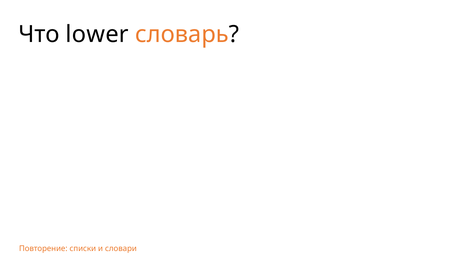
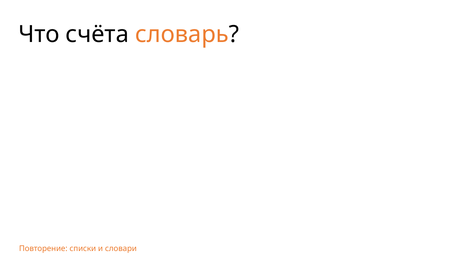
lower: lower -> счёта (97, 35)
